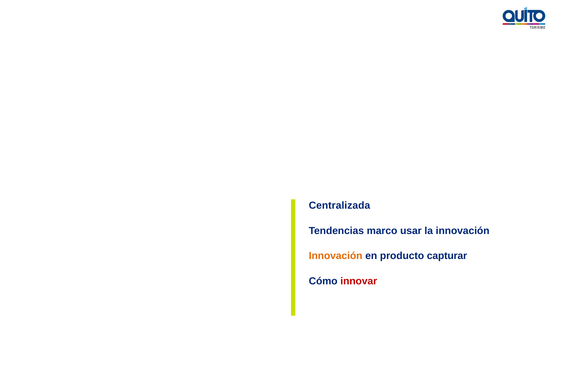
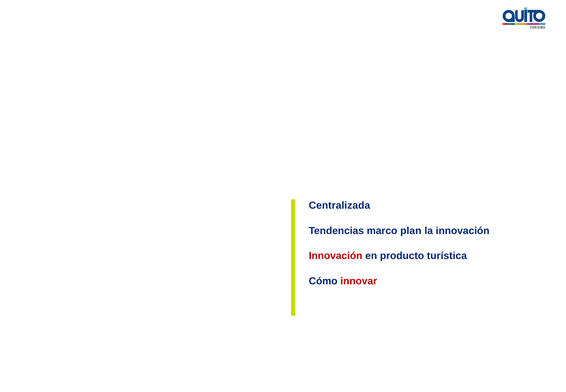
usar: usar -> plan (411, 231)
Innovación colour: orange -> red (336, 256)
capturar: capturar -> turística (447, 256)
